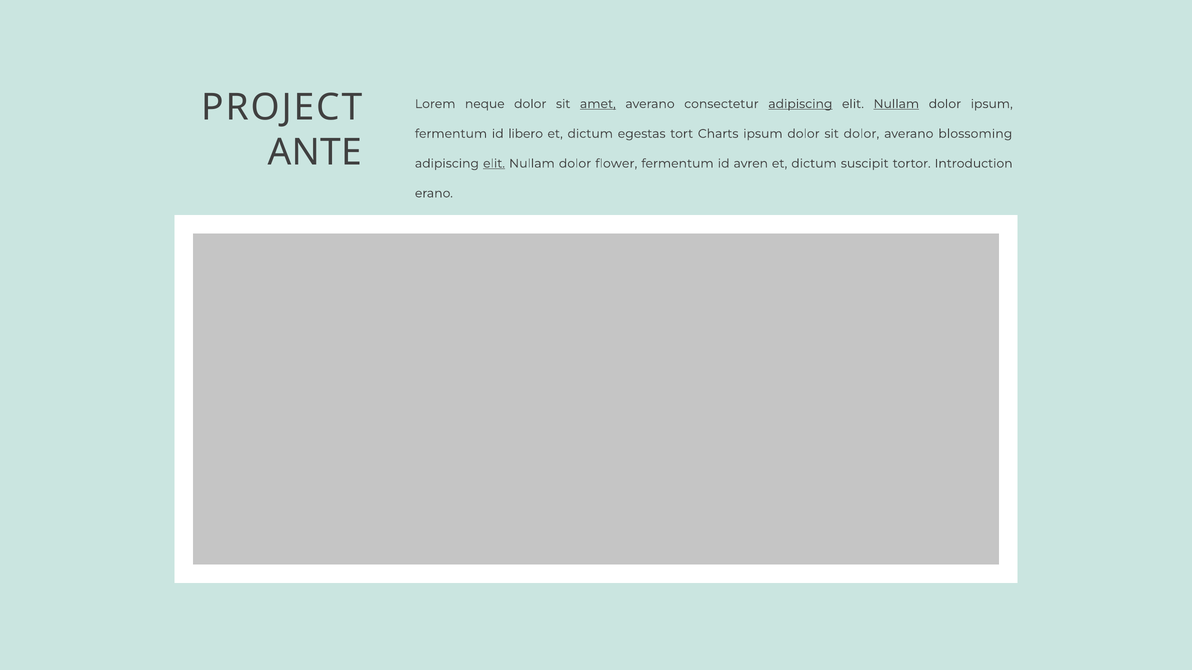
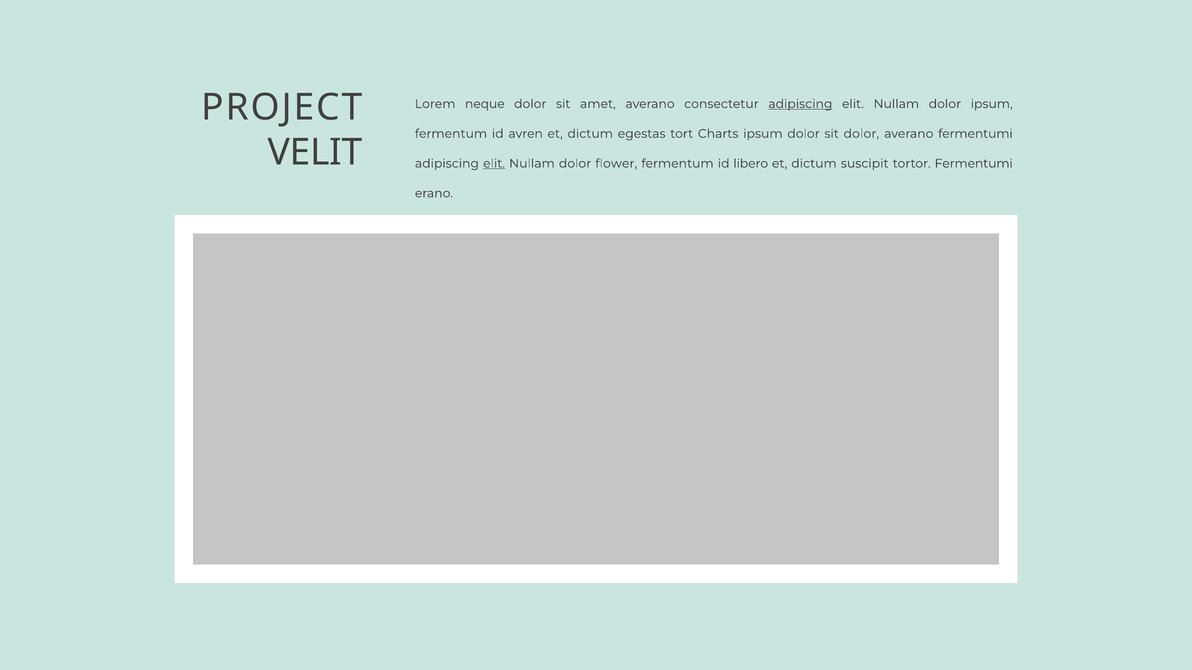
amet underline: present -> none (598, 104)
Nullam underline: present -> none (896, 104)
libero: libero -> avren (526, 134)
averano blossoming: blossoming -> fermentumi (975, 134)
ANTE: ANTE -> VELIT (315, 152)
avren: avren -> libero (751, 164)
tortor Introduction: Introduction -> Fermentumi (974, 164)
